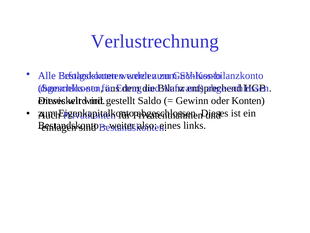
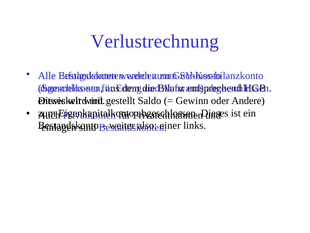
Konten: Konten -> Andere (248, 100)
eines: eines -> einer (170, 125)
